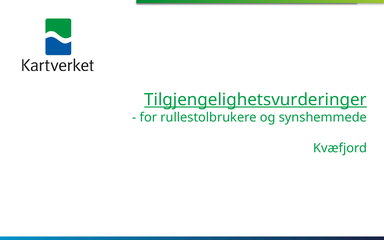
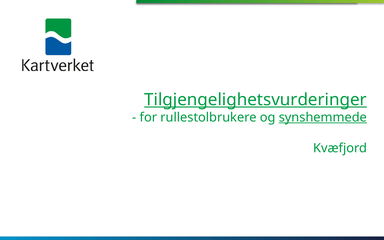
synshemmede underline: none -> present (323, 117)
